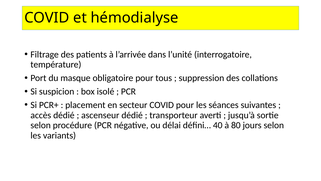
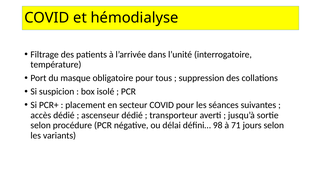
40: 40 -> 98 (218, 125)
80: 80 -> 71 (236, 125)
